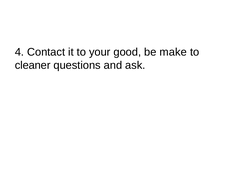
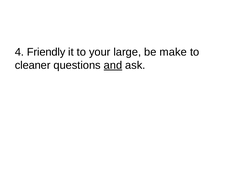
Contact: Contact -> Friendly (46, 52)
good: good -> large (127, 52)
and underline: none -> present (113, 65)
